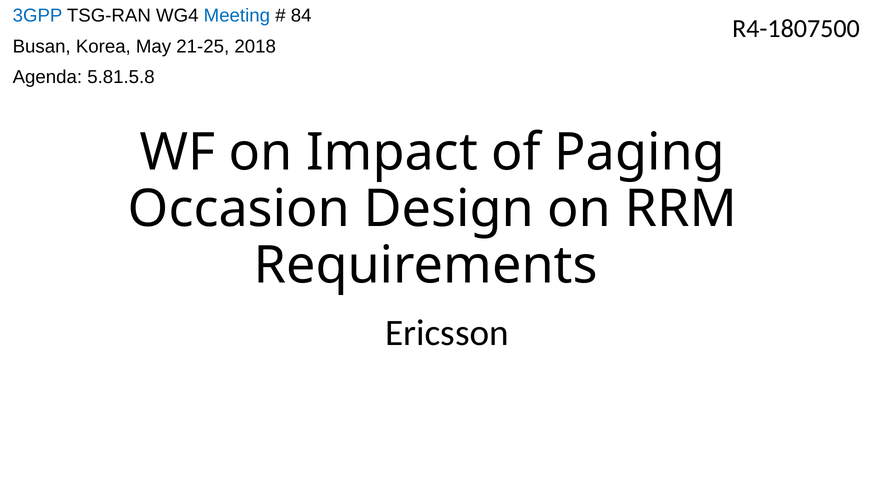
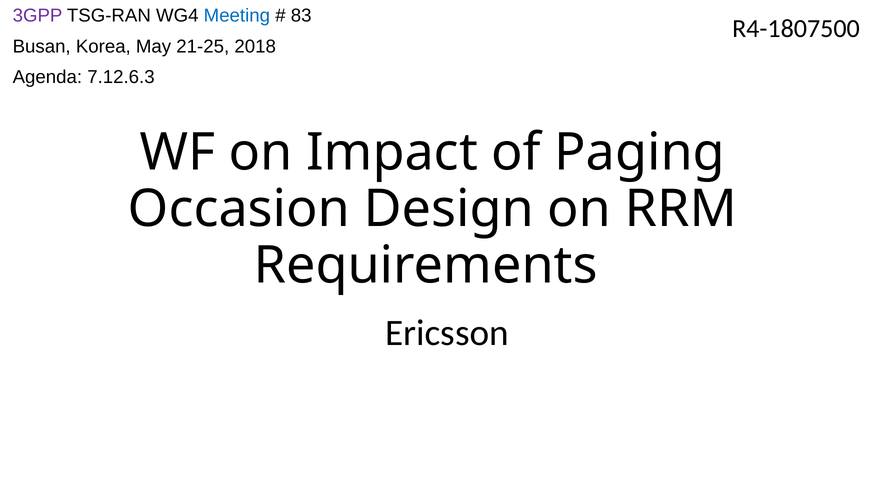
3GPP colour: blue -> purple (38, 16)
84: 84 -> 83 (301, 16)
5.81.5.8: 5.81.5.8 -> 7.12.6.3 (121, 77)
